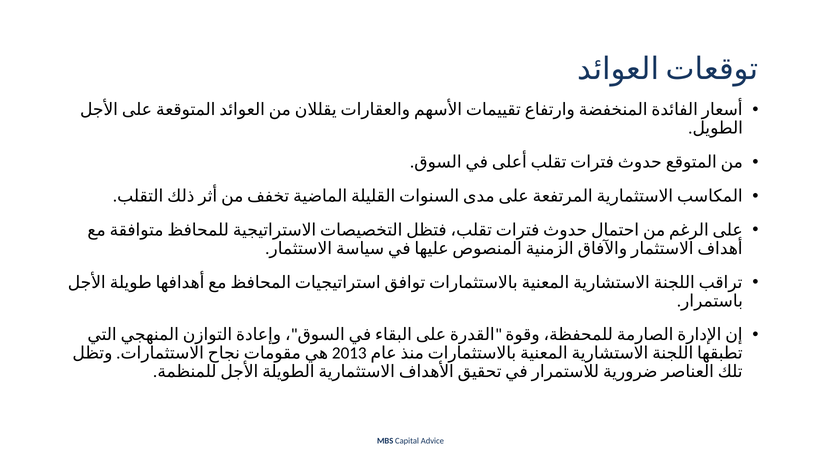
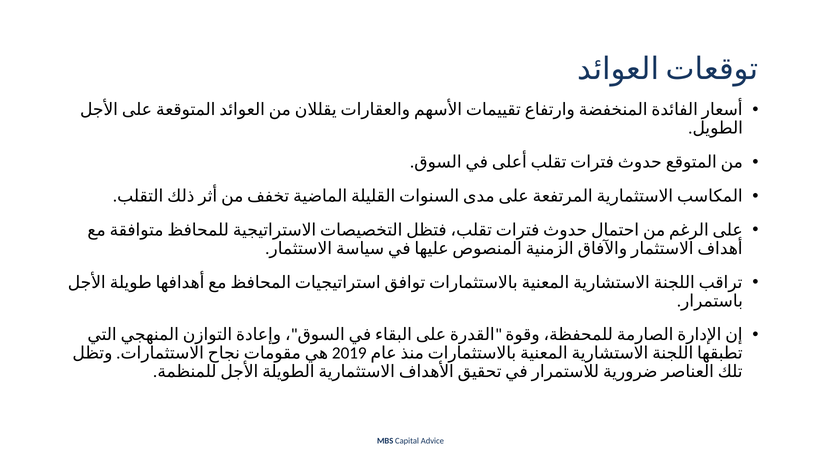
2013: 2013 -> 2019 (349, 353)
